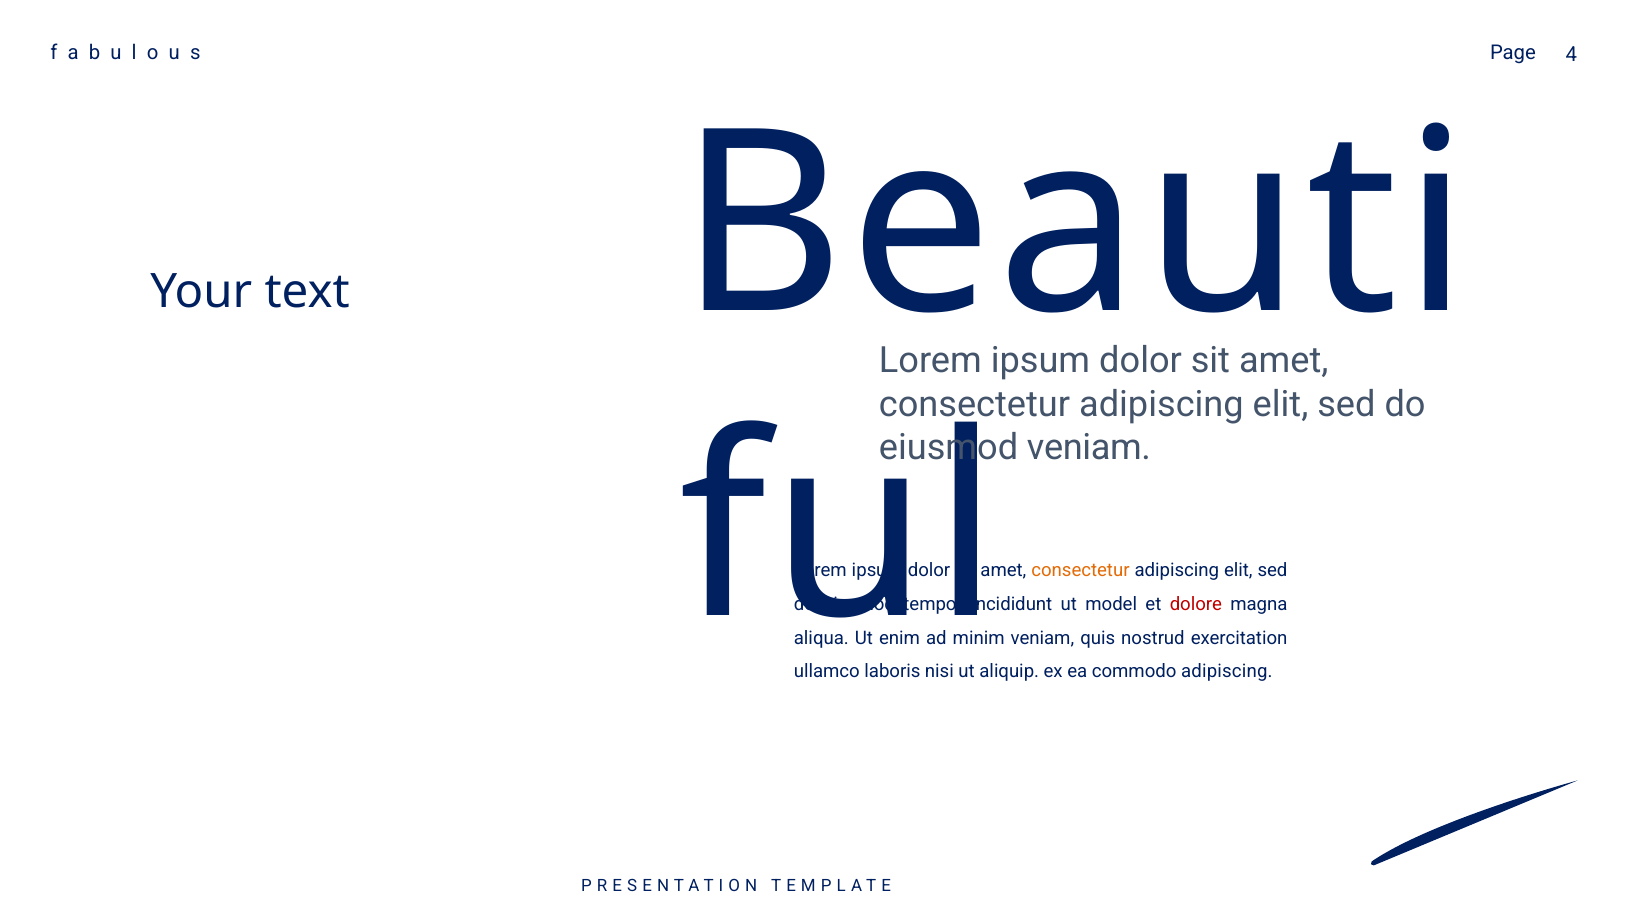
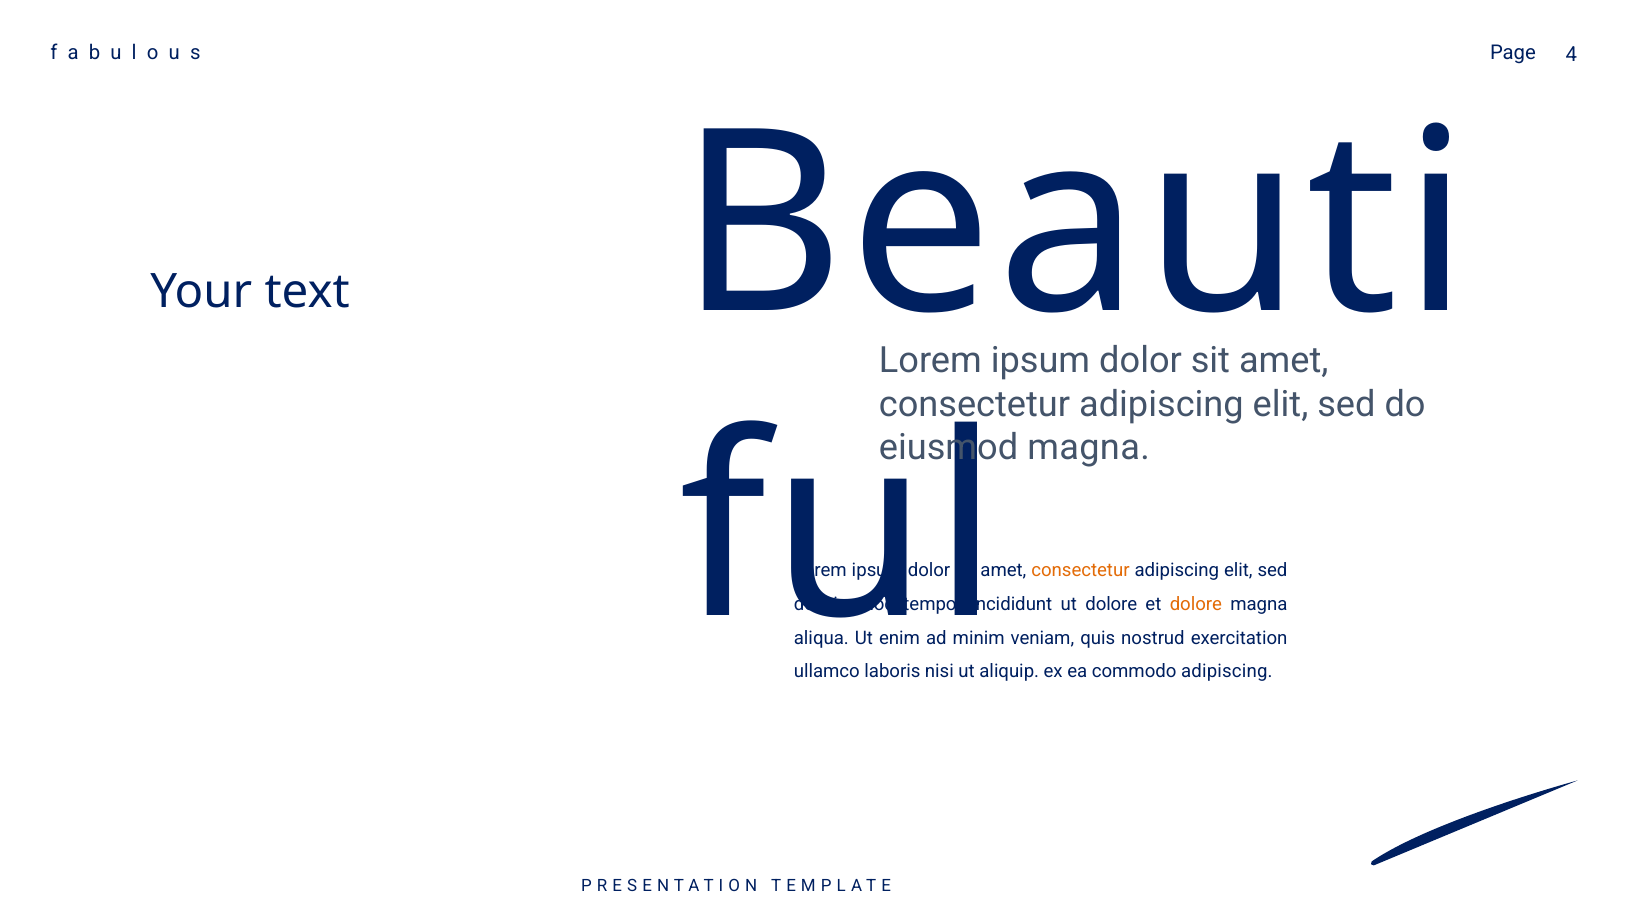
eiusmod veniam: veniam -> magna (1089, 447)
ut model: model -> dolore (1111, 604)
dolore colour: red -> orange (1196, 604)
